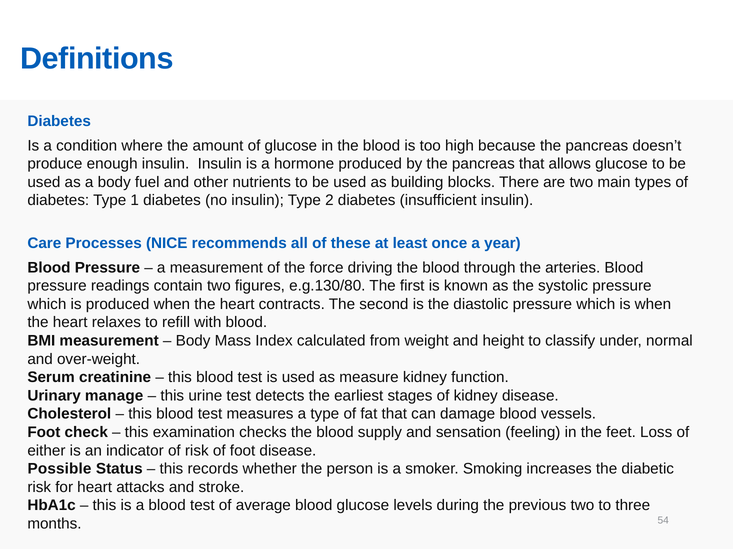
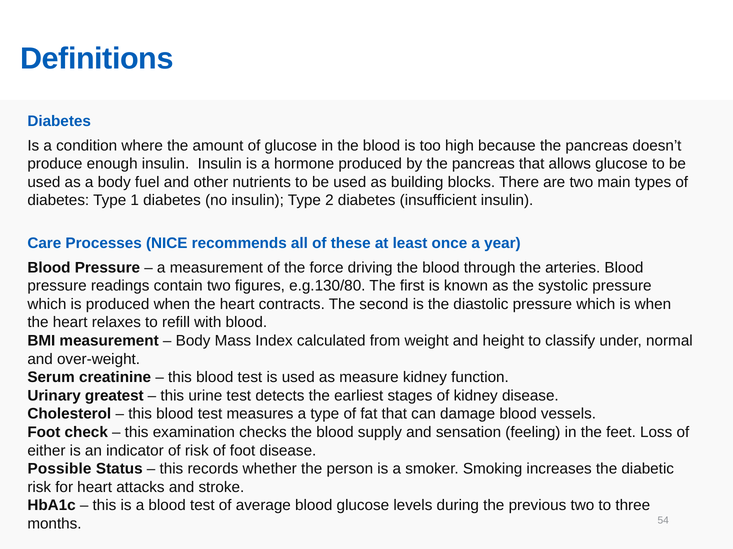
manage: manage -> greatest (114, 396)
